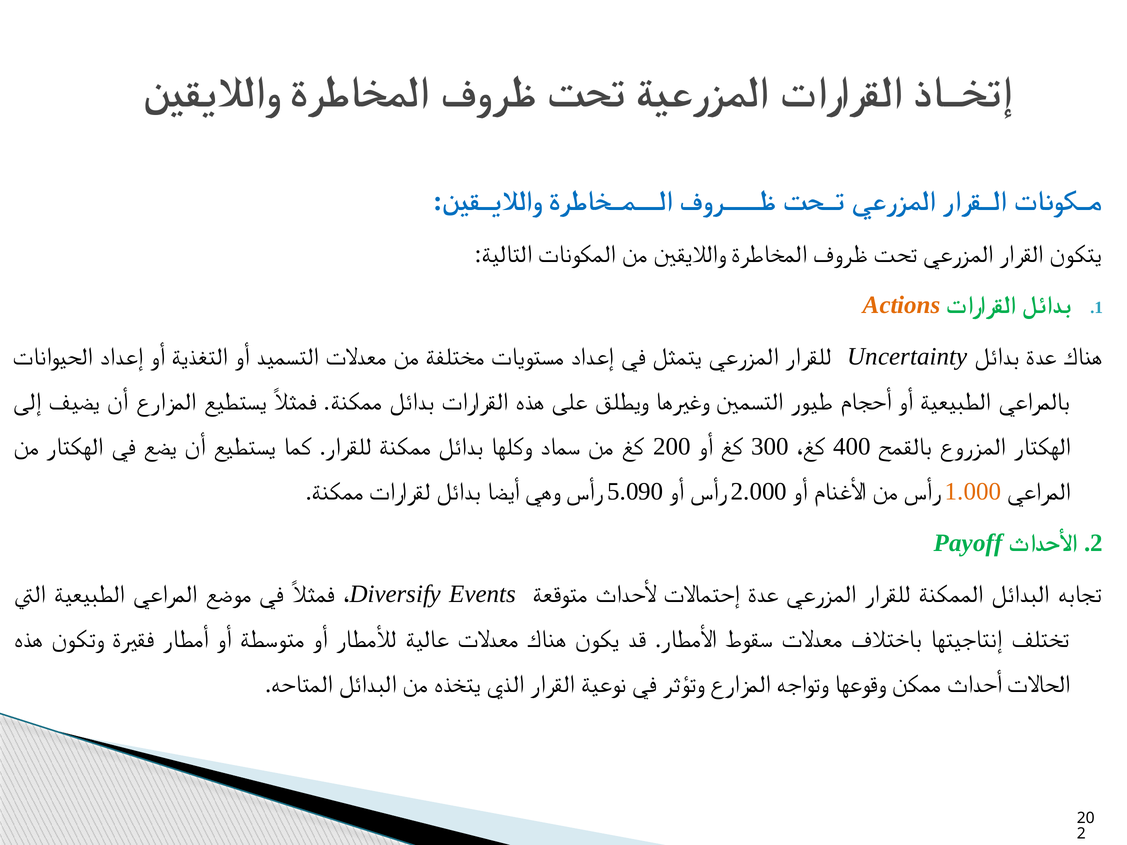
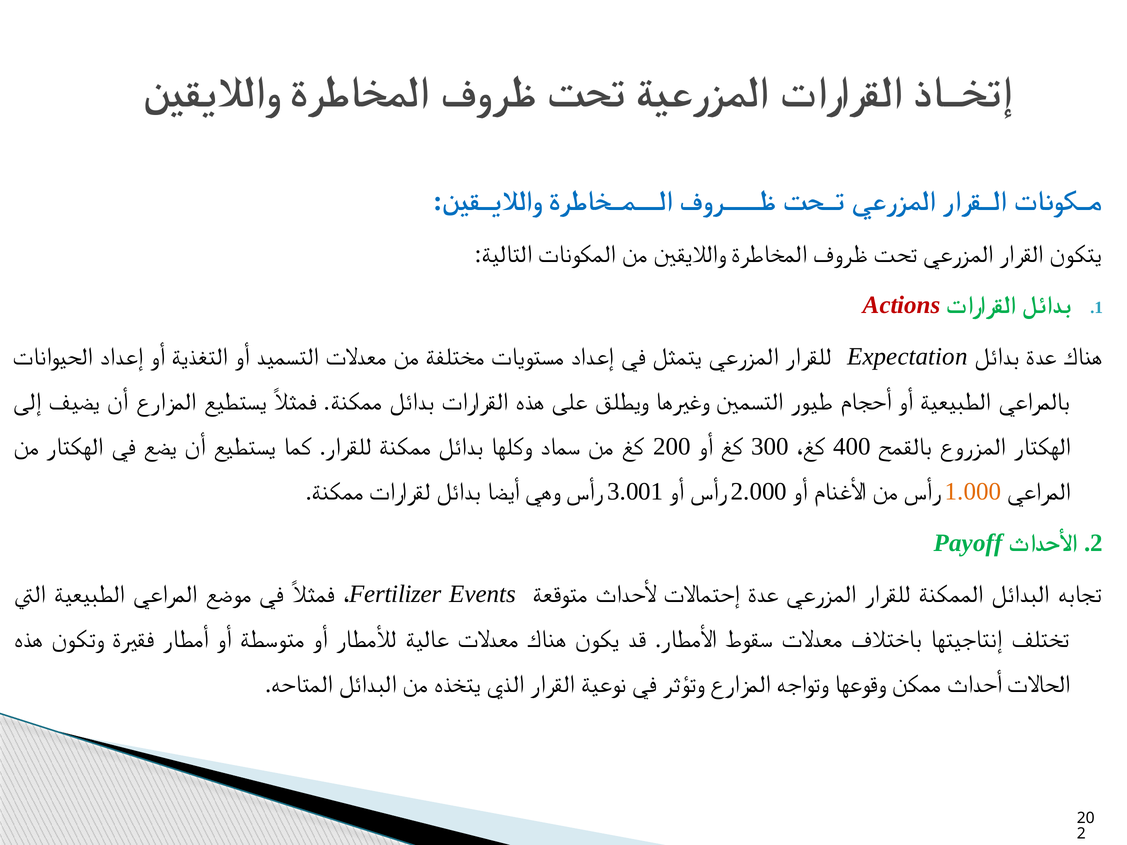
Actions colour: orange -> red (902, 305)
Uncertainty: Uncertainty -> Expectation (907, 357)
5.090: 5.090 -> 3.001 (635, 492)
Diversify: Diversify -> Fertilizer (395, 594)
